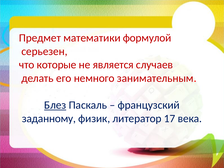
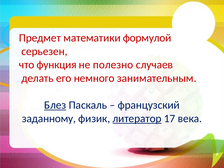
которые: которые -> функция (57, 65)
является: является -> полезно (113, 65)
литератор underline: none -> present (137, 119)
